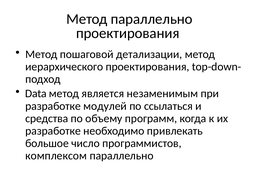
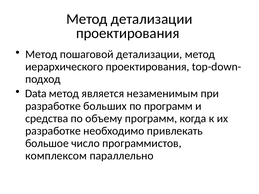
Метод параллельно: параллельно -> детализации (152, 19)
модулей: модулей -> больших (105, 106)
по ссылаться: ссылаться -> программ (168, 106)
